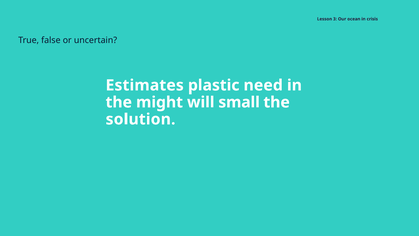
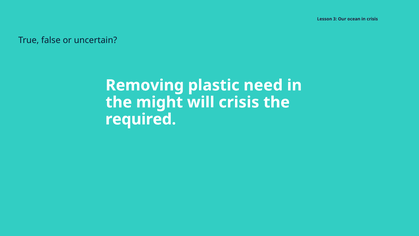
Estimates: Estimates -> Removing (145, 85)
will small: small -> crisis (239, 102)
solution: solution -> required (141, 119)
